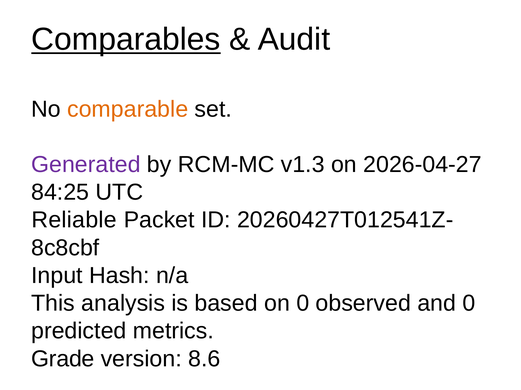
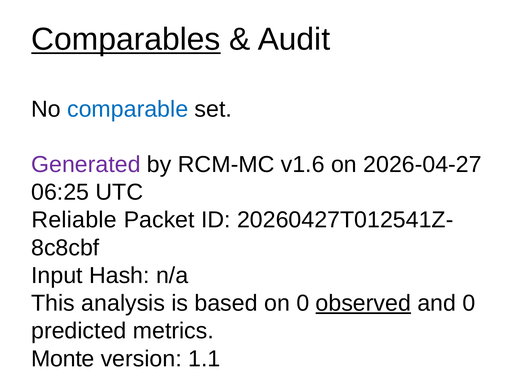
comparable colour: orange -> blue (128, 109)
v1.3: v1.3 -> v1.6 (303, 165)
84:25: 84:25 -> 06:25 (60, 193)
observed underline: none -> present (363, 304)
Grade: Grade -> Monte (63, 359)
8.6: 8.6 -> 1.1 (204, 359)
